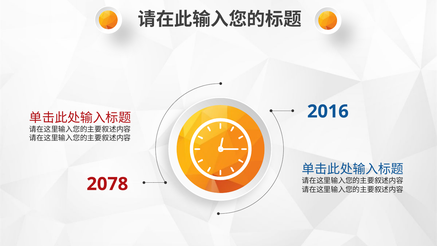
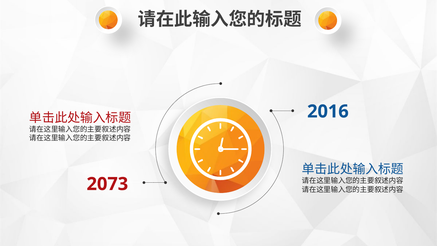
2078: 2078 -> 2073 (107, 184)
